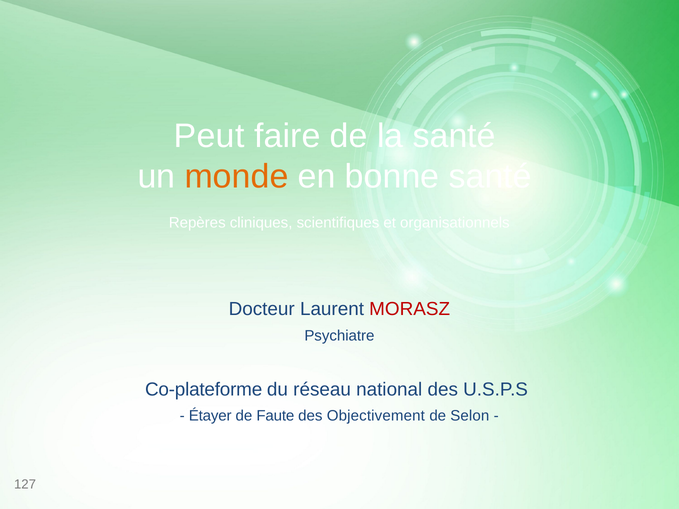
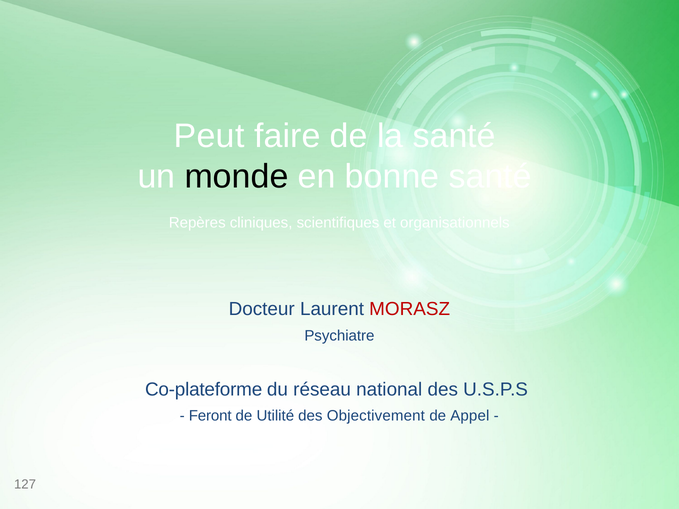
monde colour: orange -> black (237, 177)
Étayer: Étayer -> Feront (210, 416)
Faute: Faute -> Utilité (275, 416)
Selon: Selon -> Appel (470, 416)
